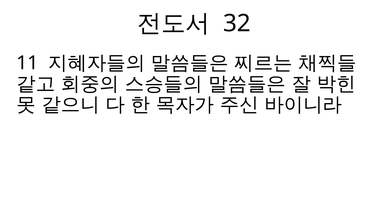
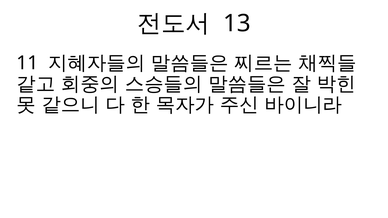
32: 32 -> 13 (237, 23)
